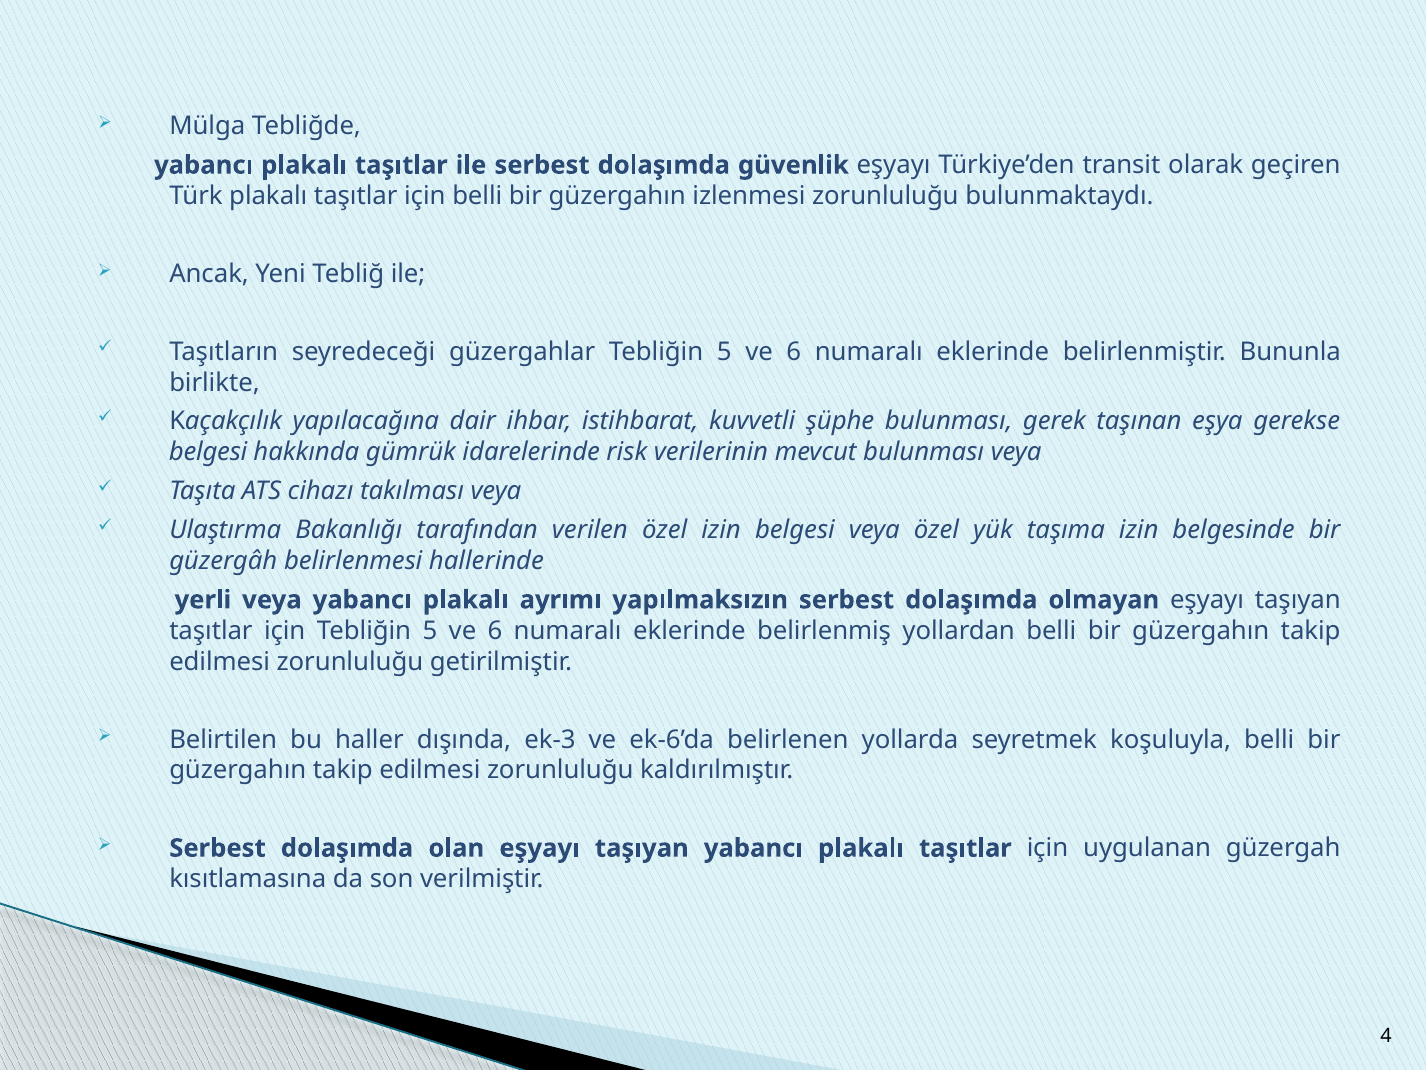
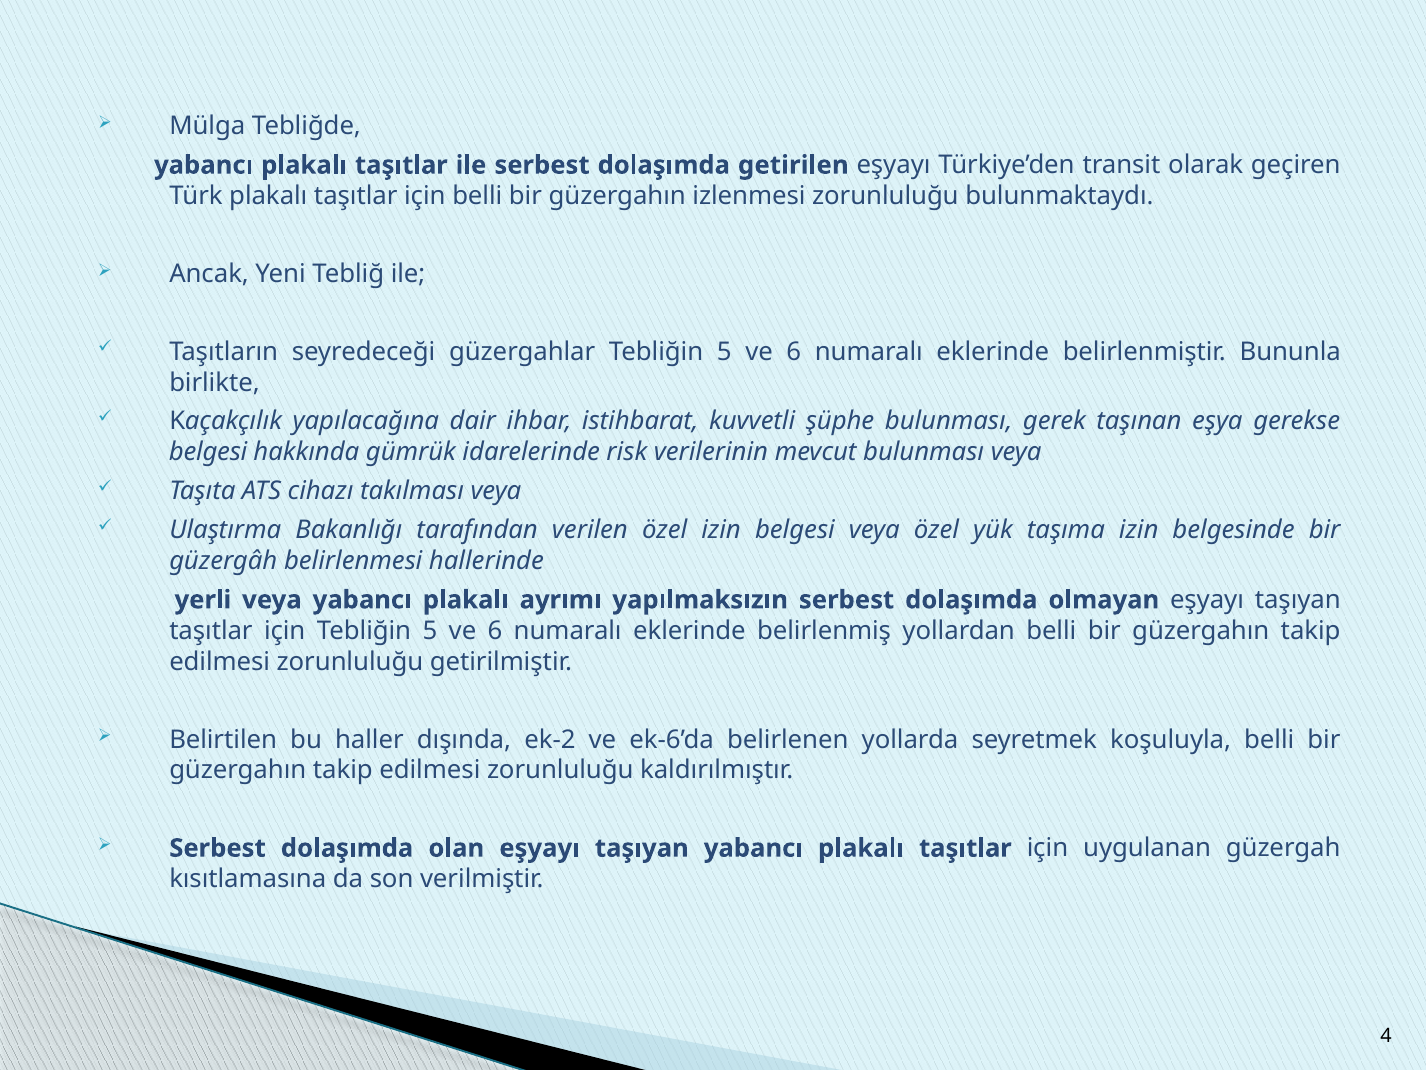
güvenlik: güvenlik -> getirilen (793, 165)
ek-3: ek-3 -> ek-2 (550, 739)
